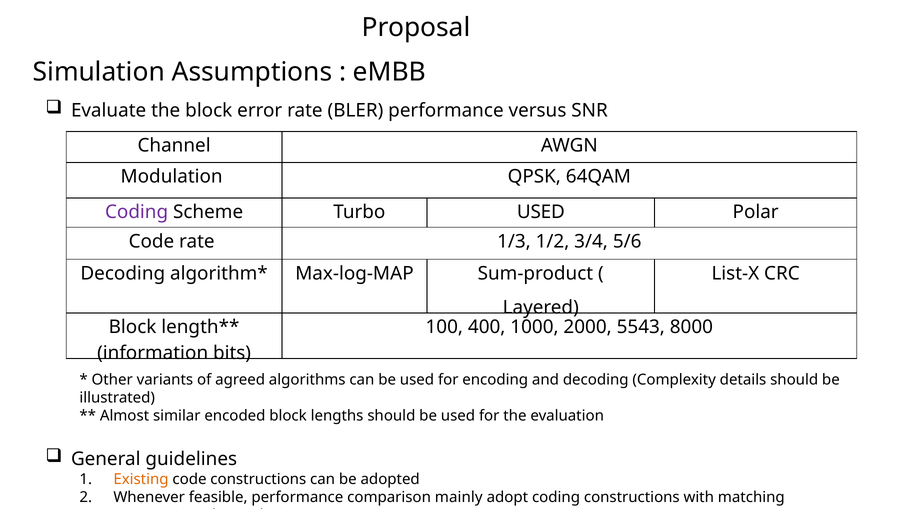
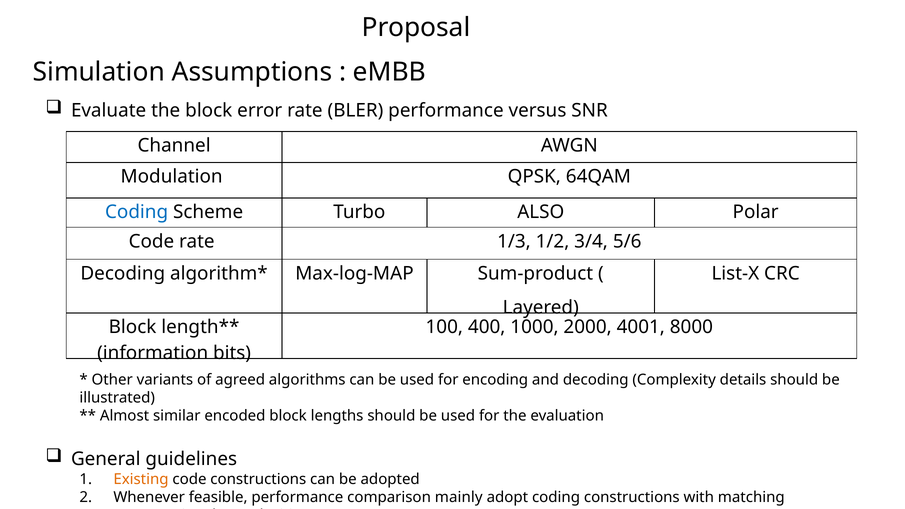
Coding colour: purple -> blue (137, 212)
Turbo USED: USED -> ALSO (541, 212)
5543: 5543 -> 4001 (641, 327)
